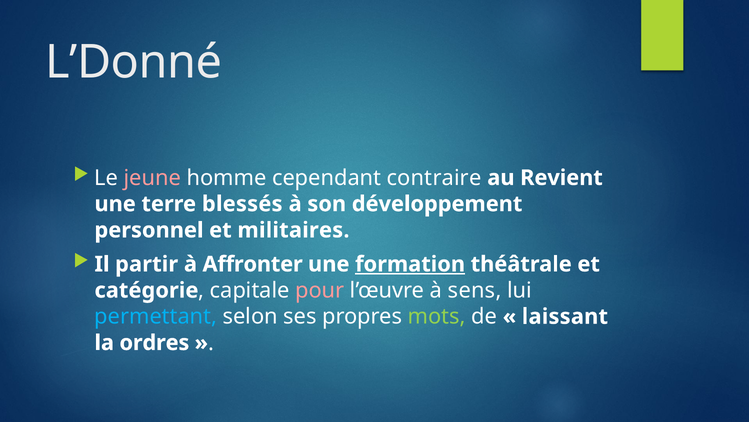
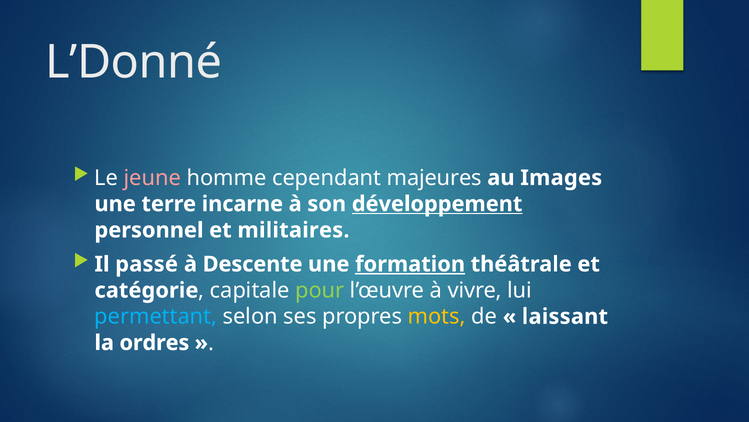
contraire: contraire -> majeures (434, 178)
Revient: Revient -> Images (561, 178)
blessés: blessés -> incarne (242, 204)
développement underline: none -> present (437, 204)
partir: partir -> passé (147, 264)
Affronter: Affronter -> Descente (253, 264)
pour colour: pink -> light green (320, 290)
sens: sens -> vivre (475, 290)
mots colour: light green -> yellow (437, 316)
